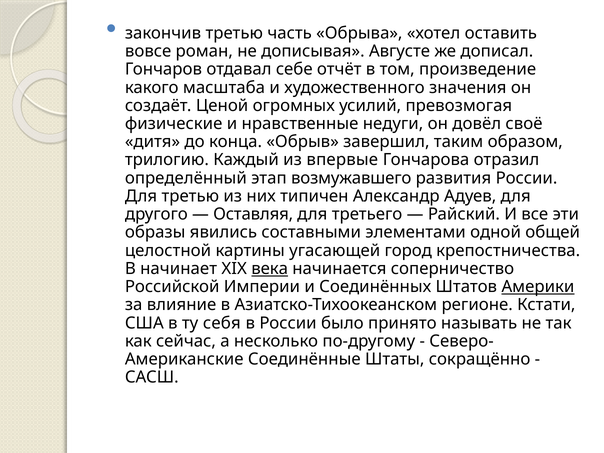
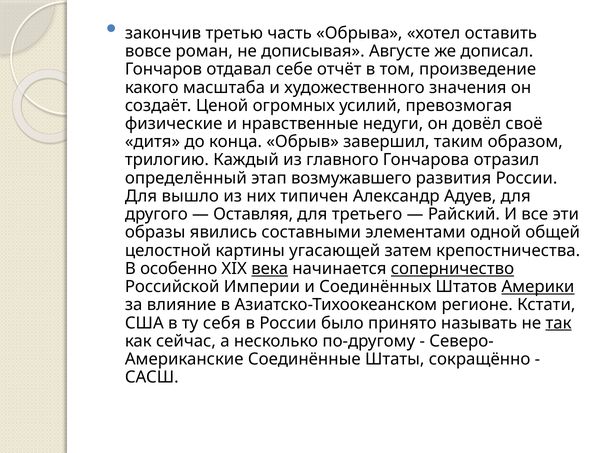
впервые: впервые -> главного (342, 160)
Для третью: третью -> вышло (190, 196)
город: город -> затем (408, 251)
начинает: начинает -> особенно (179, 269)
соперничество underline: none -> present (452, 269)
так underline: none -> present (559, 323)
